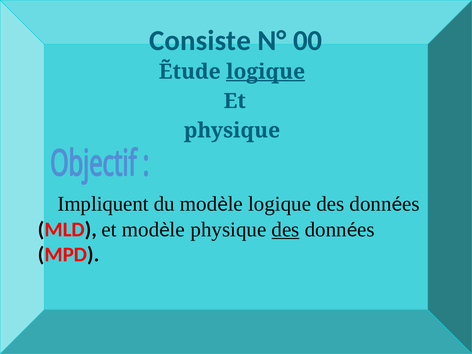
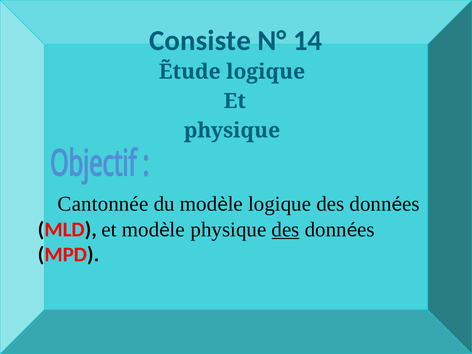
00: 00 -> 14 (308, 40)
logique underline: present -> none (266, 72)
Impliquent: Impliquent -> Cantonnée (103, 204)
